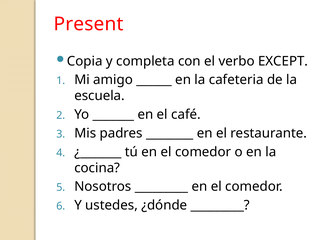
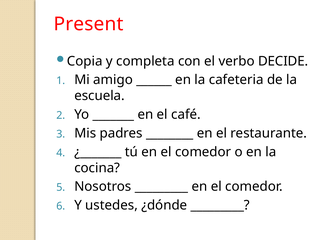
EXCEPT: EXCEPT -> DECIDE (283, 61)
